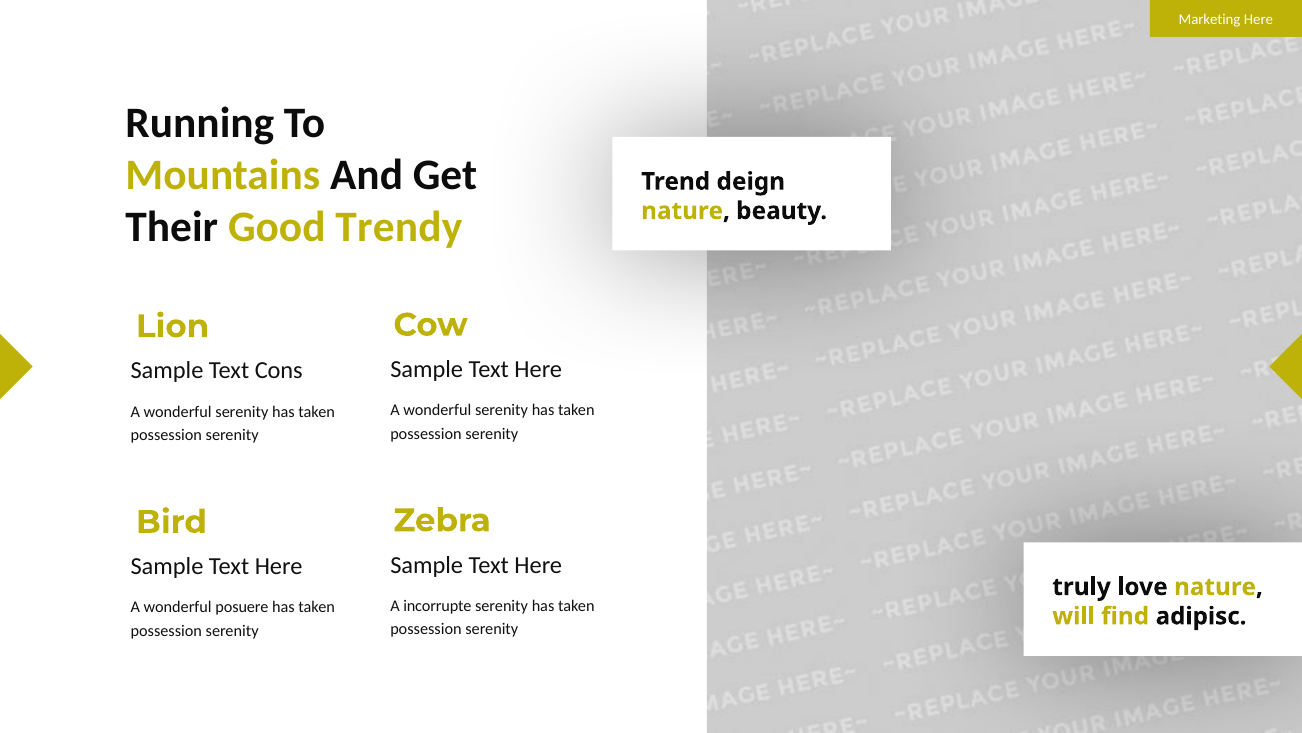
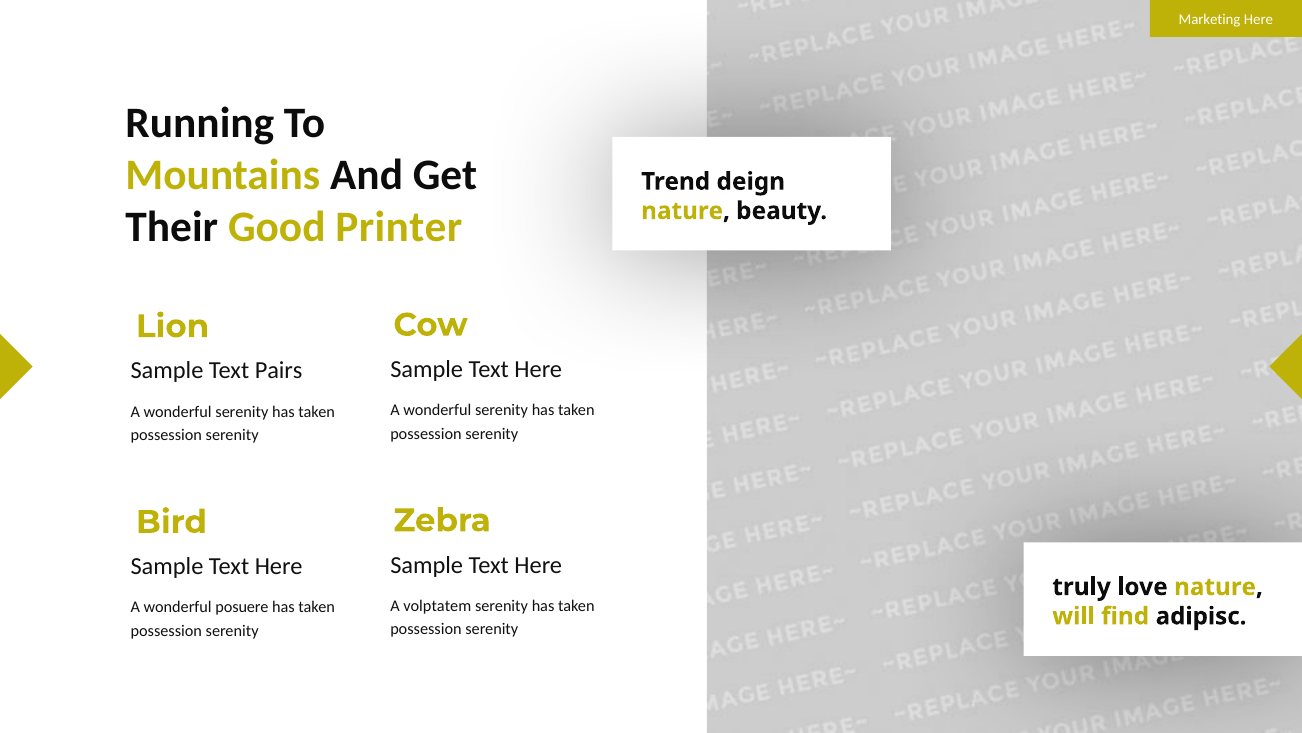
Trendy: Trendy -> Printer (399, 227)
Cons: Cons -> Pairs (279, 371)
incorrupte: incorrupte -> volptatem (437, 605)
